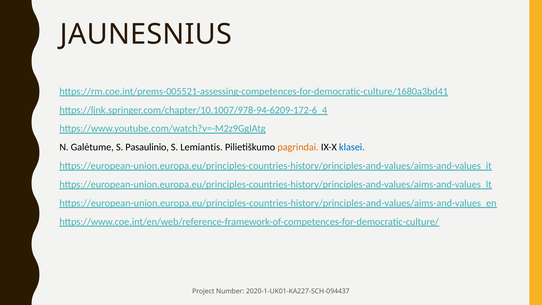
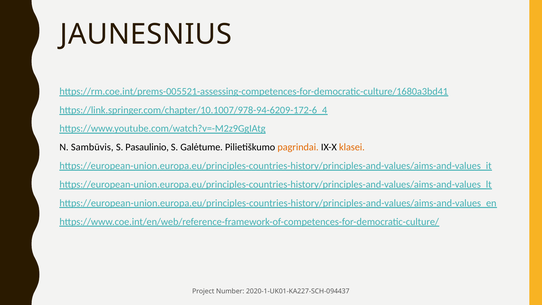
Galėtume: Galėtume -> Sambūvis (92, 147)
Lemiantis: Lemiantis -> Galėtume (202, 147)
klasei colour: blue -> orange (352, 147)
